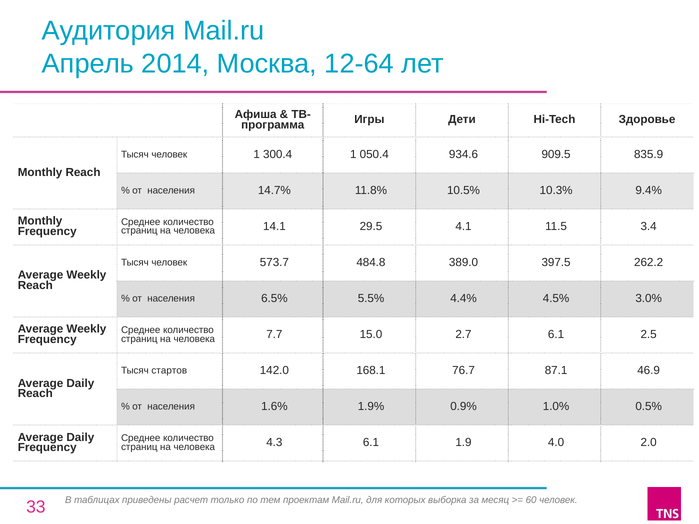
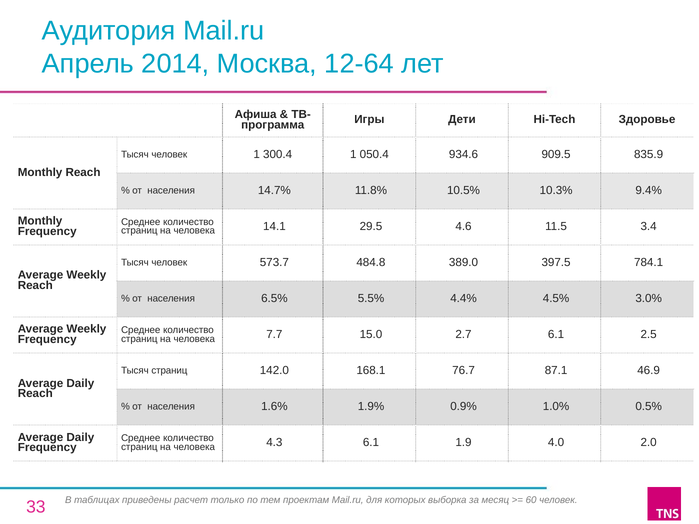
4.1: 4.1 -> 4.6 (464, 226)
262.2: 262.2 -> 784.1 (649, 262)
Тысяч стартов: стартов -> страниц (169, 371)
